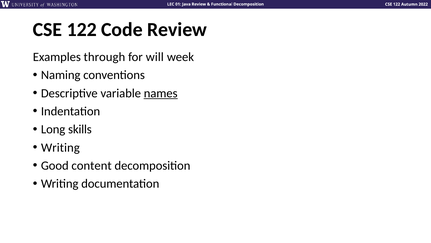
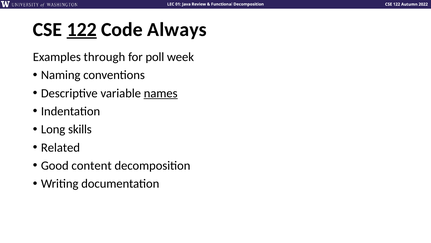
122 underline: none -> present (82, 29)
Code Review: Review -> Always (177, 29)
will: will -> poll (155, 57)
Writing: Writing -> Related (60, 147)
